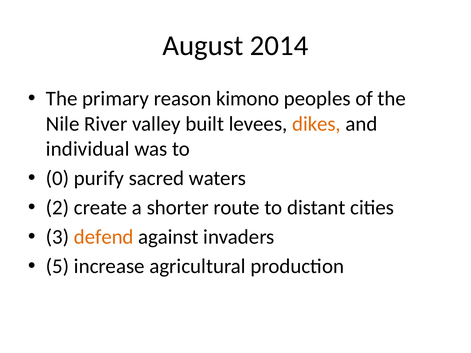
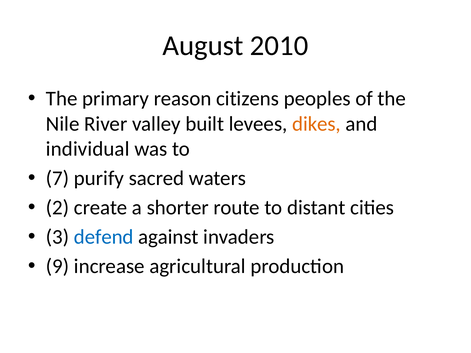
2014: 2014 -> 2010 (279, 46)
kimono: kimono -> citizens (248, 99)
0: 0 -> 7 (58, 178)
defend colour: orange -> blue (104, 237)
5: 5 -> 9 (58, 266)
